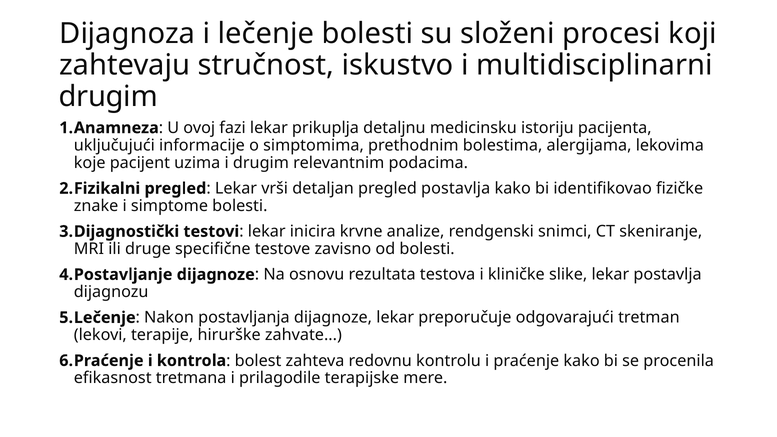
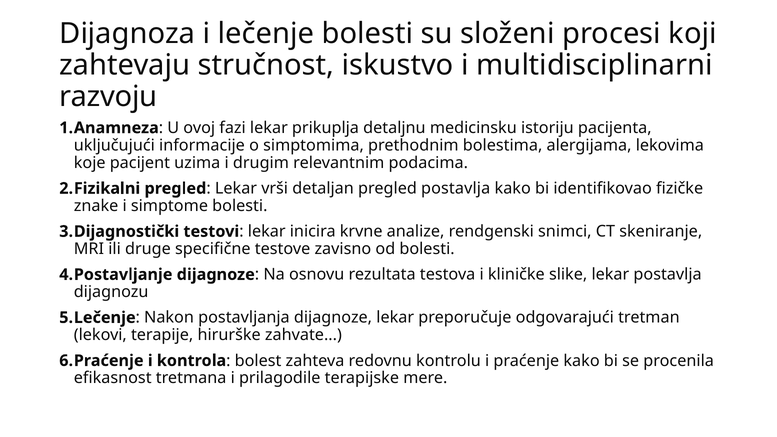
drugim: drugim -> razvoju (108, 97)
